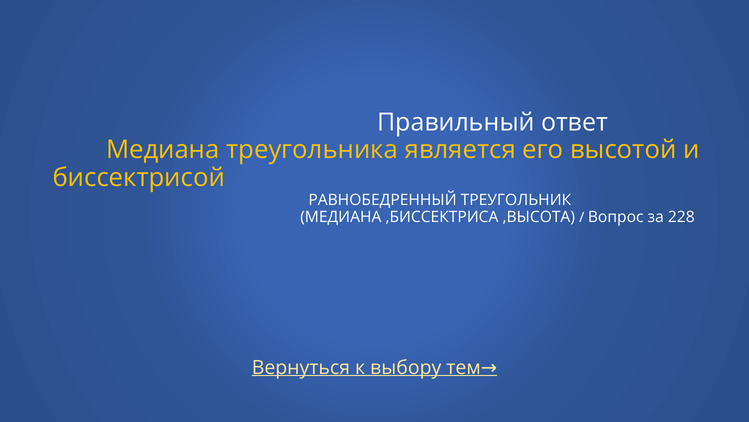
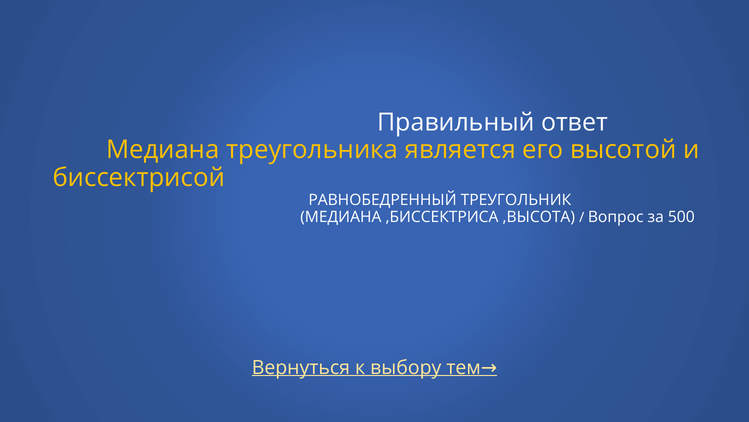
228: 228 -> 500 (681, 217)
